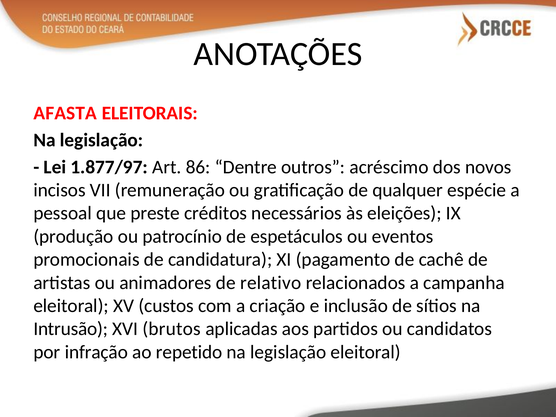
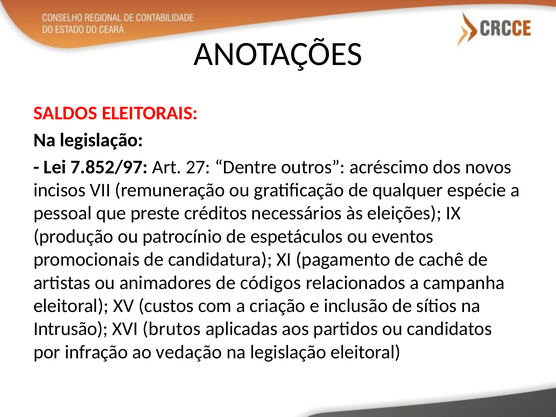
AFASTA: AFASTA -> SALDOS (65, 113)
1.877/97: 1.877/97 -> 7.852/97 (109, 167)
86: 86 -> 27 (198, 167)
relativo: relativo -> códigos (271, 283)
repetido: repetido -> vedação (189, 352)
